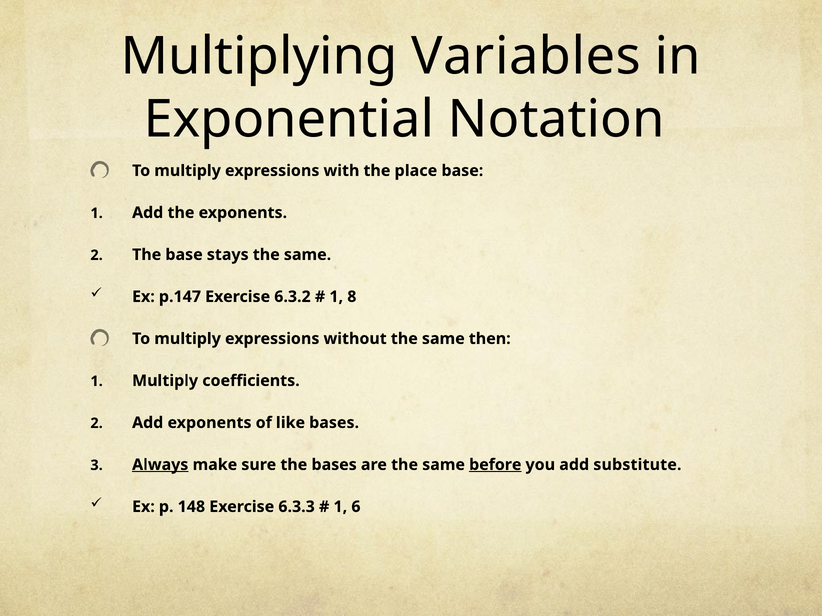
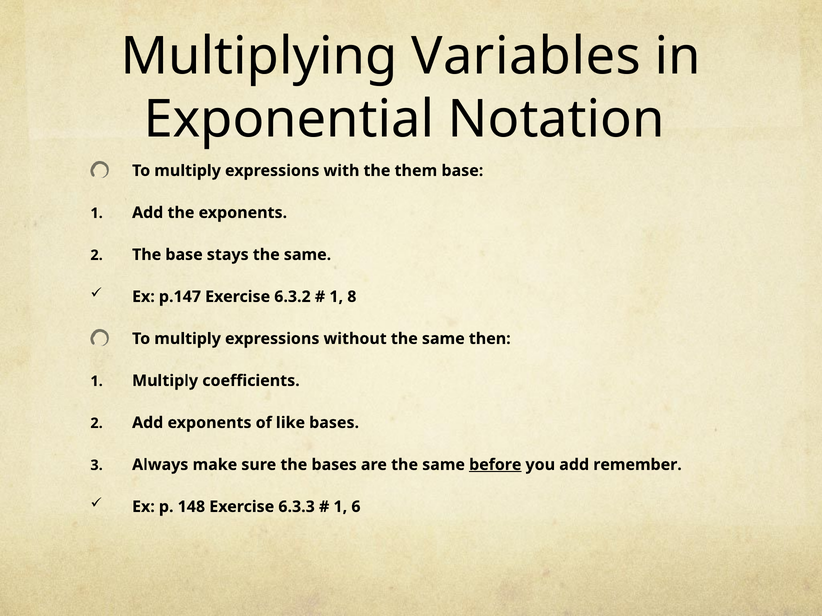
place: place -> them (416, 171)
Always underline: present -> none (160, 465)
substitute: substitute -> remember (638, 465)
